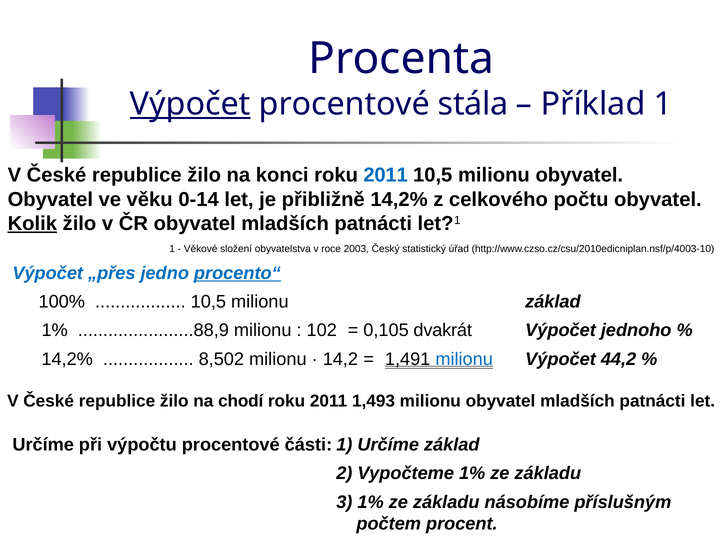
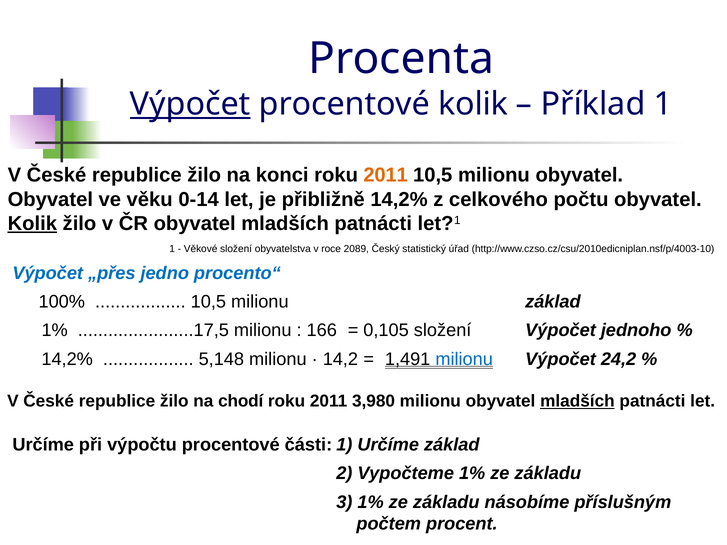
procentové stála: stála -> kolik (473, 104)
2011 colour: blue -> orange (386, 175)
2003: 2003 -> 2089 (356, 249)
procento“ underline: present -> none (237, 273)
.......................88,9: .......................88,9 -> .......................17,5 (153, 331)
102: 102 -> 166 (322, 331)
0,105 dvakrát: dvakrát -> složení (443, 331)
8,502: 8,502 -> 5,148 (221, 359)
44,2: 44,2 -> 24,2 (619, 359)
1,493: 1,493 -> 3,980 (374, 401)
mladších underline: none -> present (577, 401)
